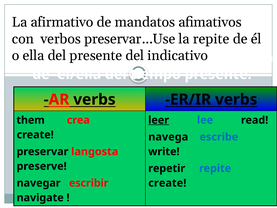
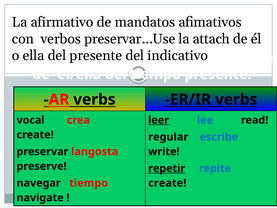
la repite: repite -> attach (211, 39)
them: them -> vocal (31, 120)
navega: navega -> regular (168, 137)
repetir underline: none -> present (167, 168)
navegar escribir: escribir -> tiempo (89, 183)
